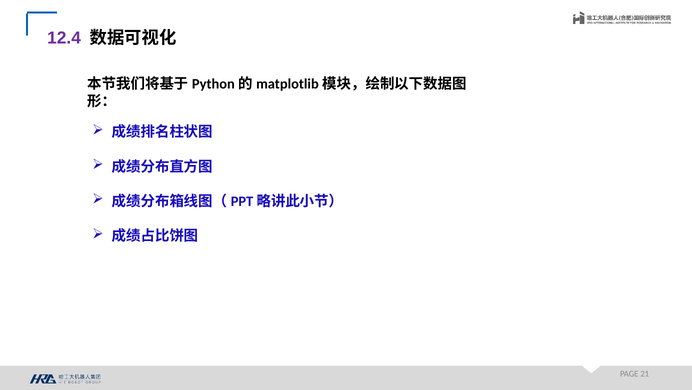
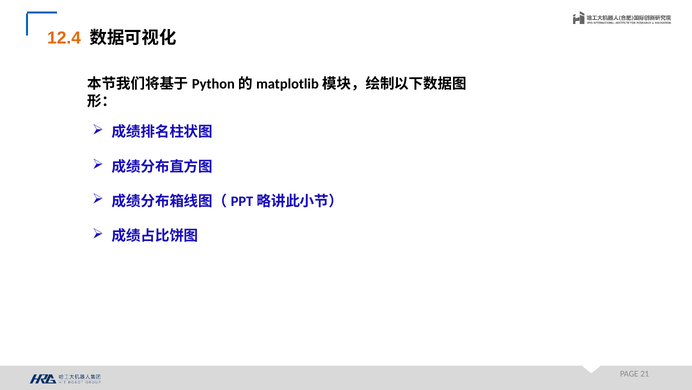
12.4 colour: purple -> orange (64, 38)
